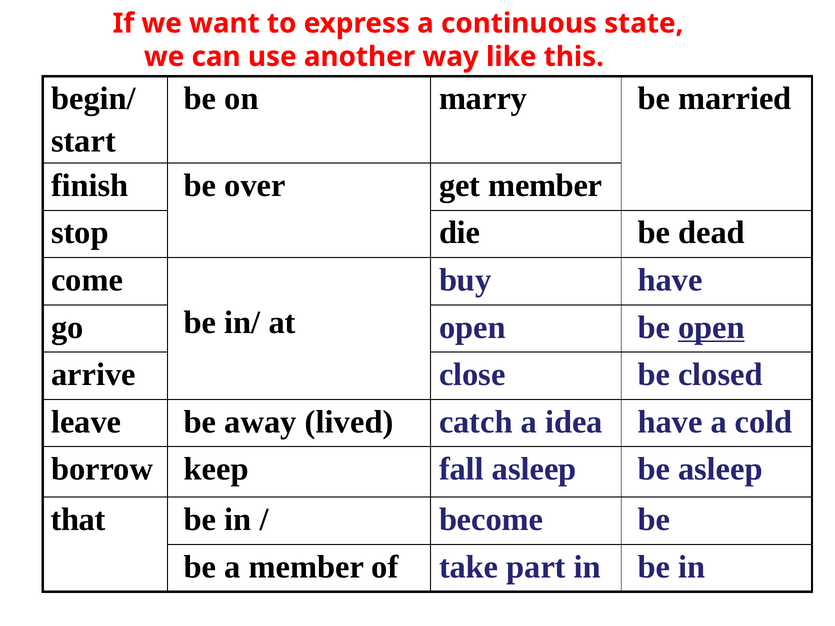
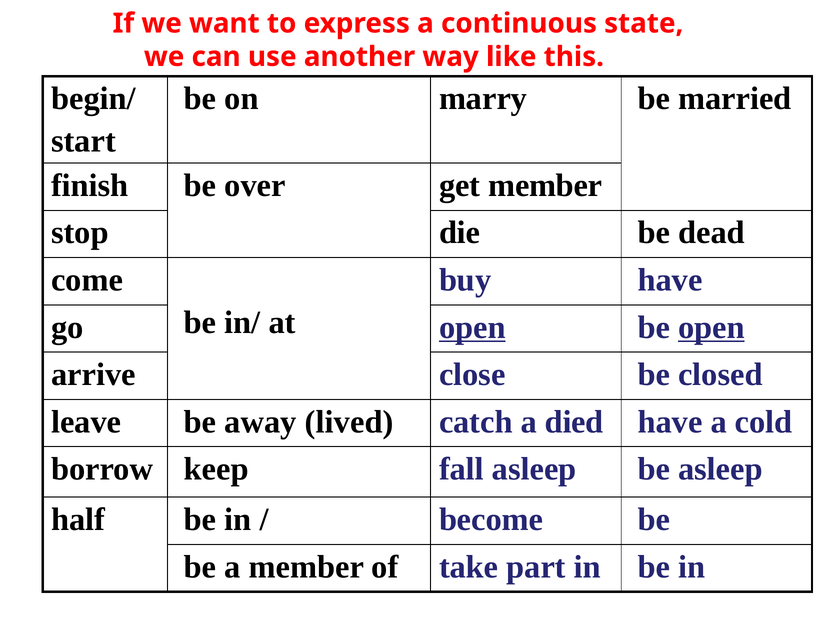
open underline: none -> present (472, 327)
idea: idea -> died (574, 422)
that: that -> half (78, 520)
